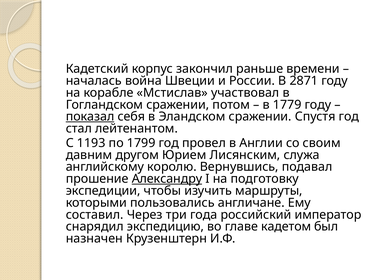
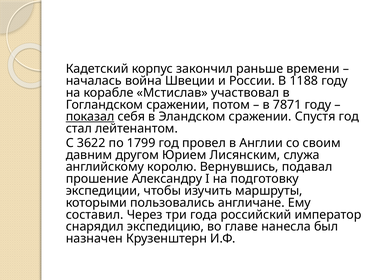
2871: 2871 -> 1188 (304, 81)
1779: 1779 -> 7871 (287, 105)
1193: 1193 -> 3622 (91, 143)
Александру underline: present -> none (167, 179)
кадетом: кадетом -> нанесла (286, 227)
